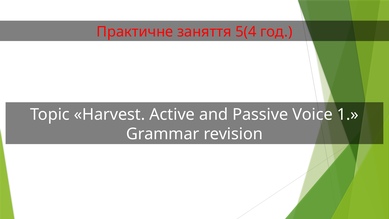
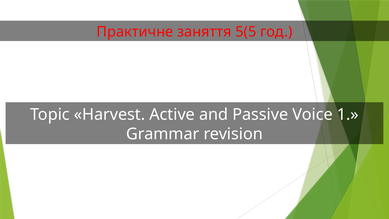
5(4: 5(4 -> 5(5 (246, 32)
